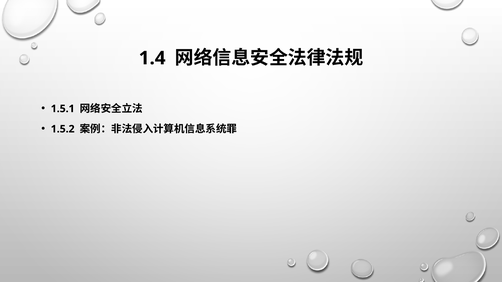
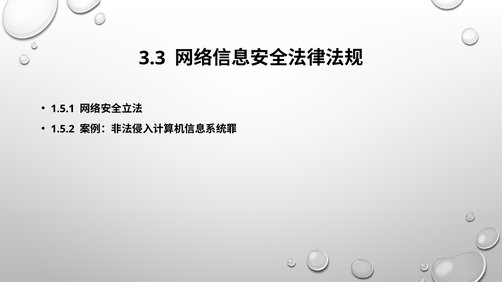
1.4: 1.4 -> 3.3 (152, 58)
